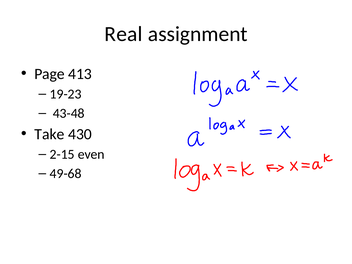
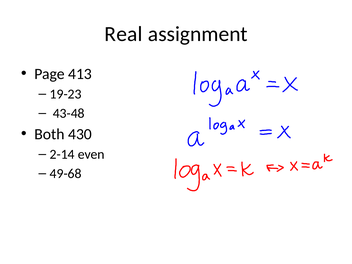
Take: Take -> Both (49, 134)
2-15: 2-15 -> 2-14 (62, 154)
